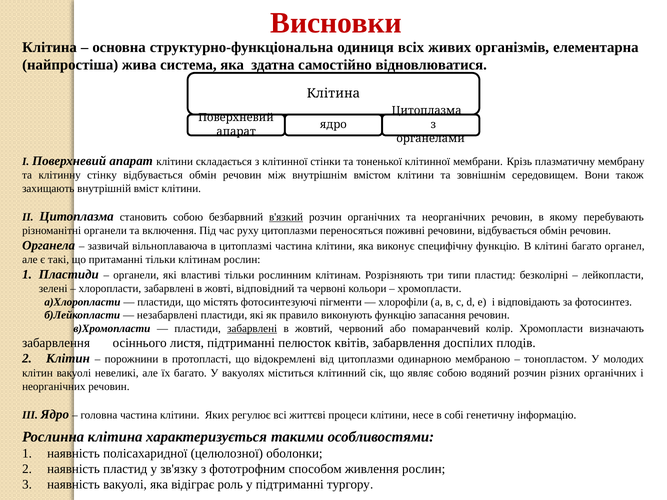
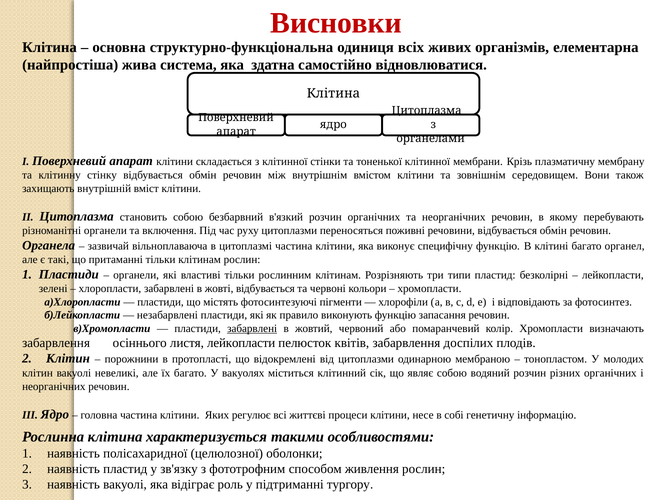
в'язкий underline: present -> none (286, 217)
жовті відповідний: відповідний -> відбувається (265, 289)
листя підтриманні: підтриманні -> лейкопласти (241, 343)
